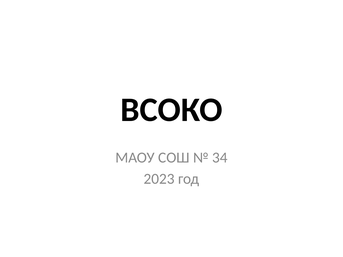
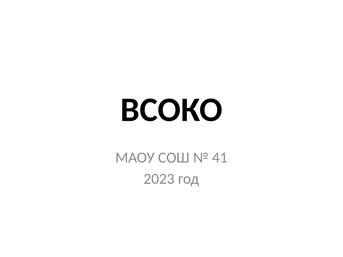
34: 34 -> 41 (220, 158)
